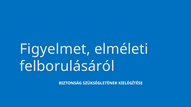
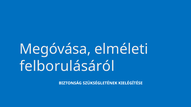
Figyelmet: Figyelmet -> Megóvása (55, 49)
